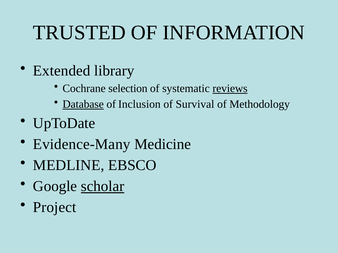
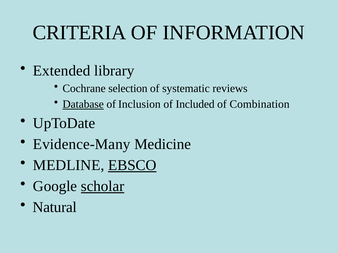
TRUSTED: TRUSTED -> CRITERIA (79, 33)
reviews underline: present -> none (230, 89)
Survival: Survival -> Included (195, 104)
Methodology: Methodology -> Combination (260, 104)
EBSCO underline: none -> present (132, 166)
Project: Project -> Natural (55, 208)
